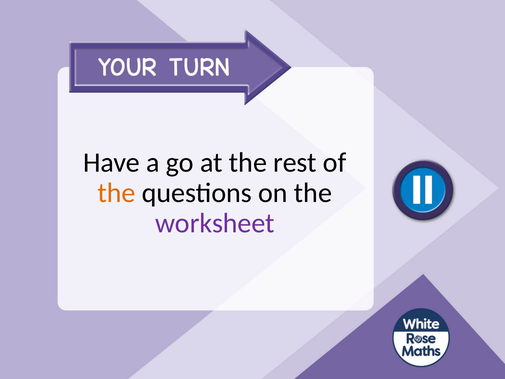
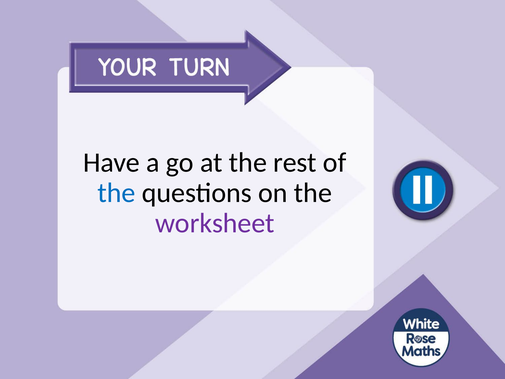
the colour: orange -> blue (116, 193)
